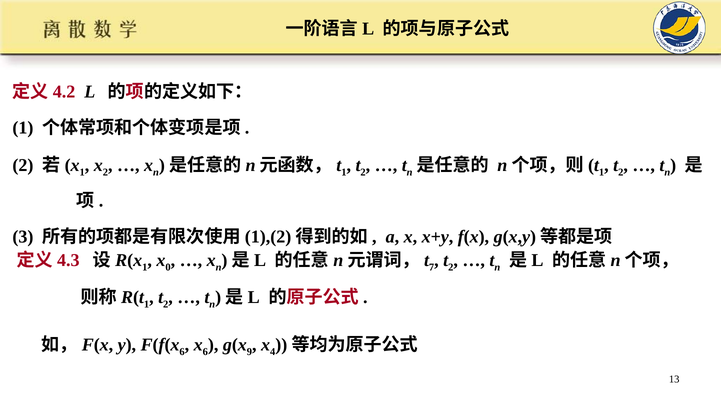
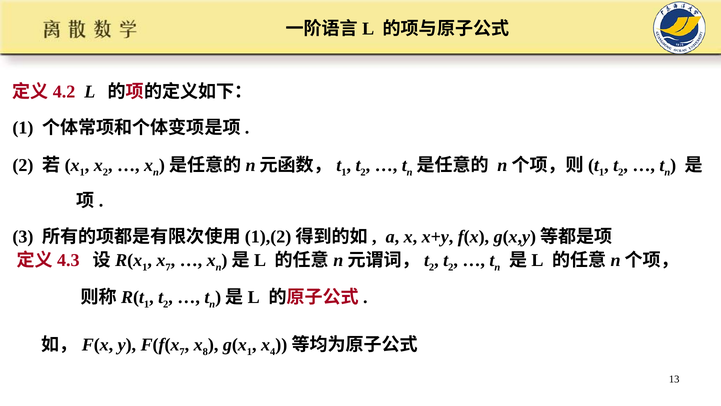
x 0: 0 -> 7 (168, 267)
7: 7 -> 2 (432, 267)
6: 6 -> 7 (182, 352)
x 6: 6 -> 8 (205, 352)
9: 9 -> 1 (249, 352)
